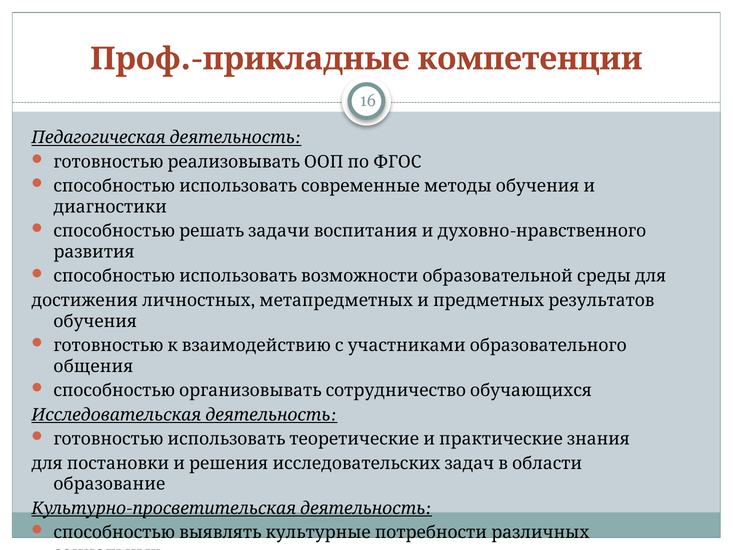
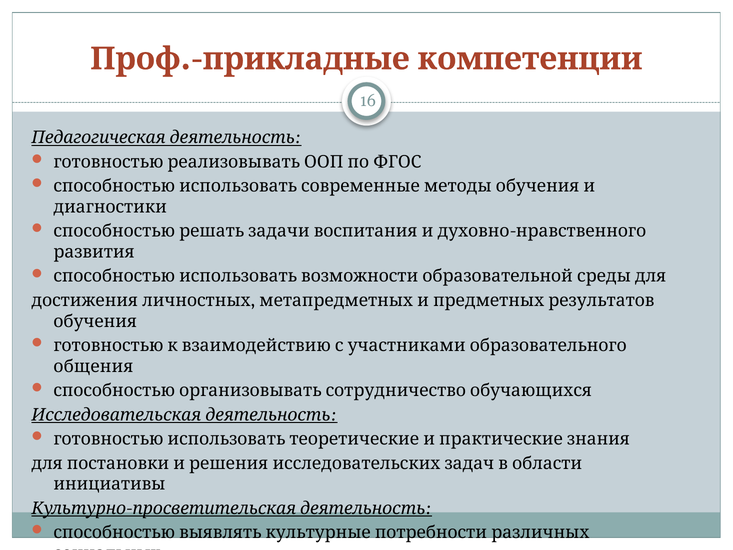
образование: образование -> инициативы (109, 484)
